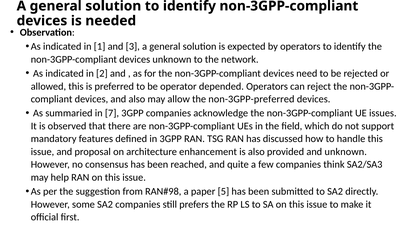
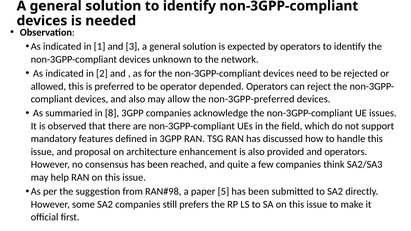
7: 7 -> 8 (112, 113)
and unknown: unknown -> operators (346, 152)
